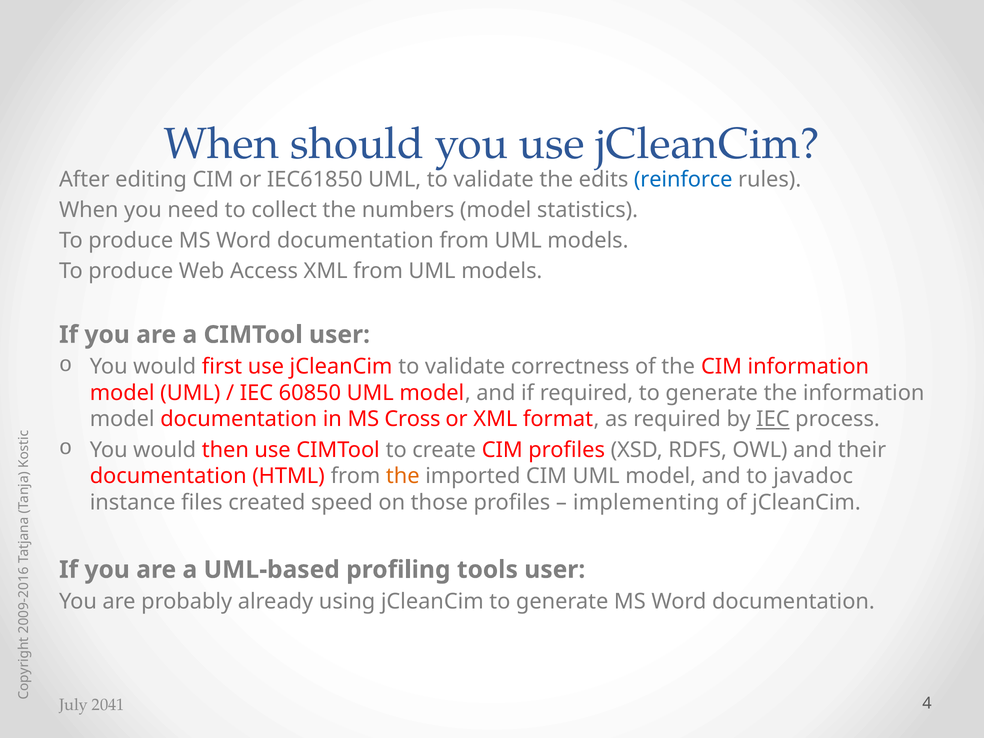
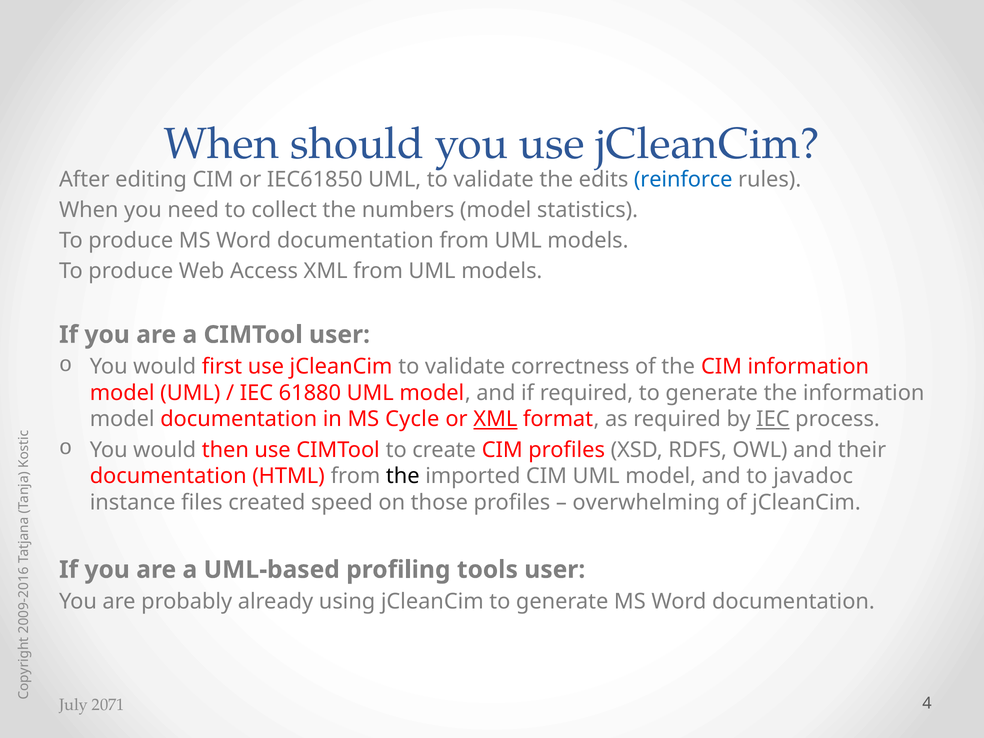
60850: 60850 -> 61880 (310, 393)
Cross: Cross -> Cycle (412, 419)
XML underline: none -> present (495, 419)
the colour: orange -> black (403, 476)
implementing: implementing -> overwhelming (646, 502)
2041: 2041 -> 2071 (108, 705)
